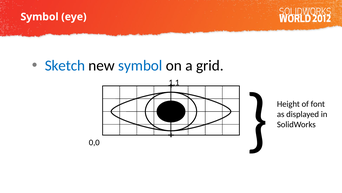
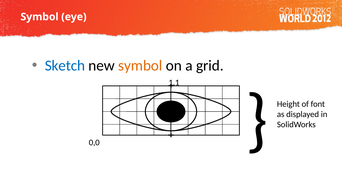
symbol colour: blue -> orange (140, 65)
